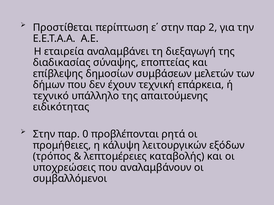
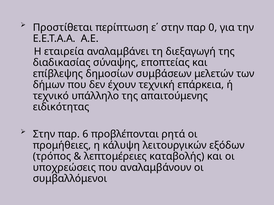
2: 2 -> 0 (213, 28)
0: 0 -> 6 (85, 134)
